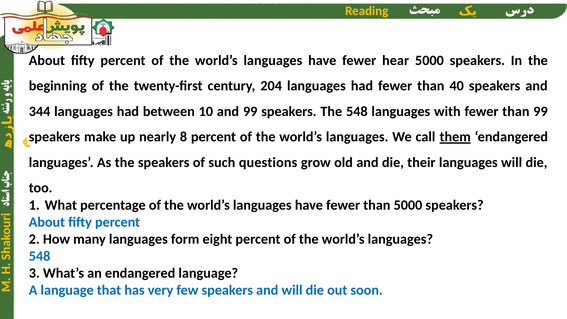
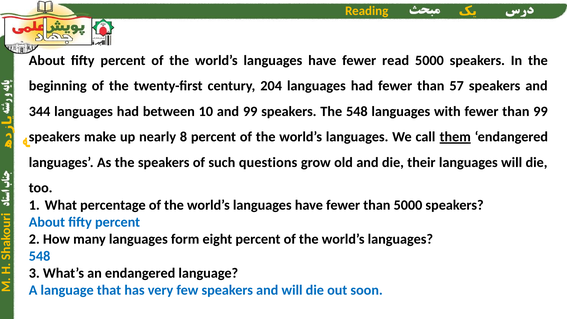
hear: hear -> read (396, 60)
40: 40 -> 57 (457, 86)
